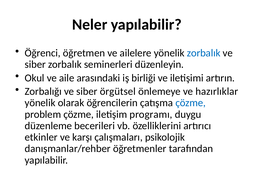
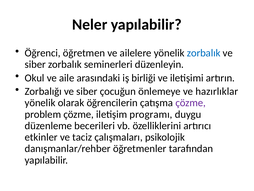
örgütsel: örgütsel -> çocuğun (118, 91)
çözme colour: blue -> purple (191, 103)
karşı: karşı -> taciz (82, 137)
